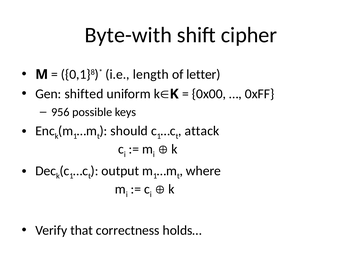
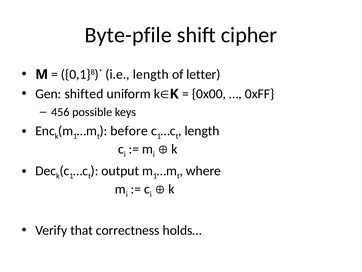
Byte-with: Byte-with -> Byte-pfile (128, 35)
956: 956 -> 456 (60, 112)
should: should -> before (129, 131)
attack: attack -> length (202, 131)
